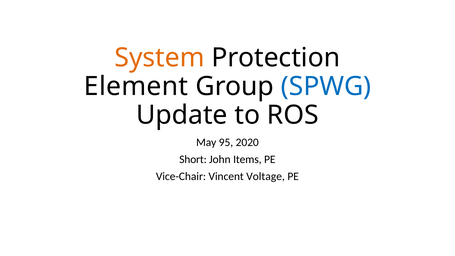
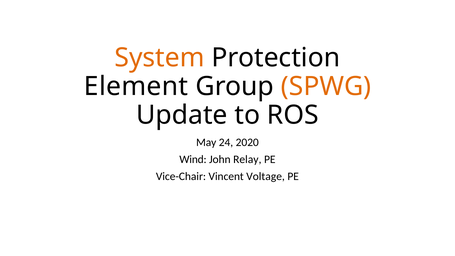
SPWG colour: blue -> orange (326, 86)
95: 95 -> 24 (226, 142)
Short: Short -> Wind (193, 159)
Items: Items -> Relay (247, 159)
